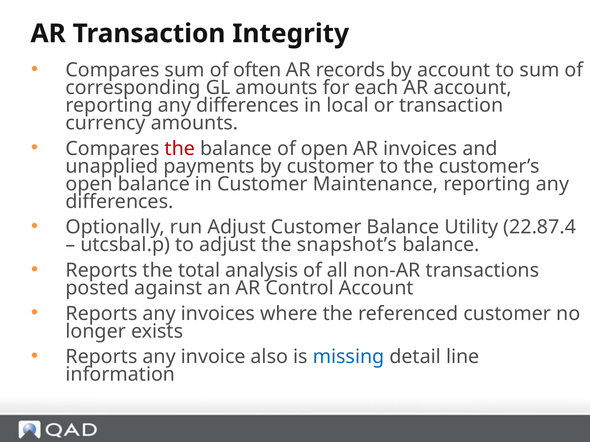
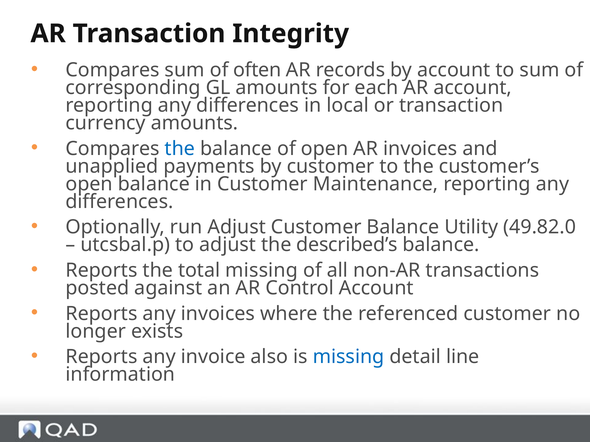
the colour: red -> blue (180, 149)
22.87.4: 22.87.4 -> 49.82.0 (540, 227)
snapshot’s: snapshot’s -> described’s (347, 245)
total analysis: analysis -> missing (262, 271)
